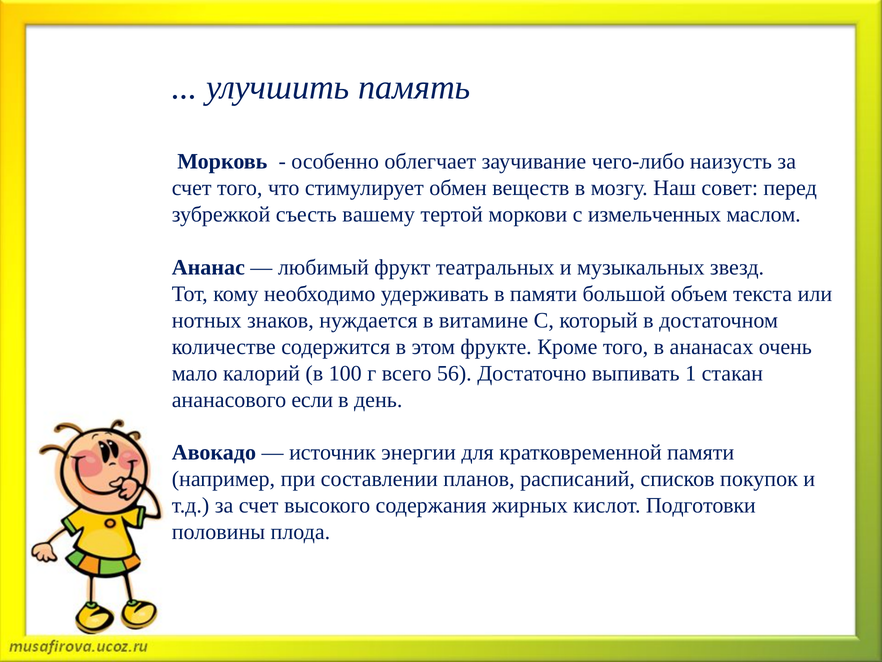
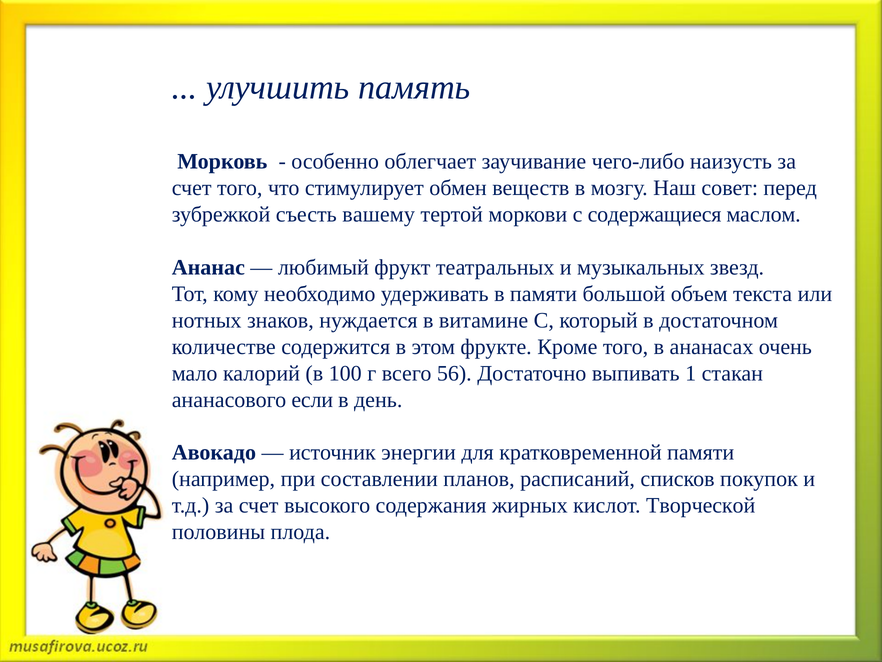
измельченных: измельченных -> содержащиеся (655, 214)
Подготовки: Подготовки -> Творческой (701, 505)
